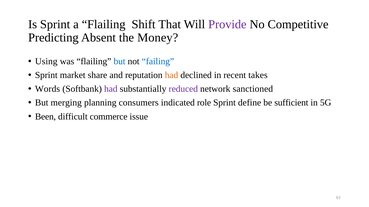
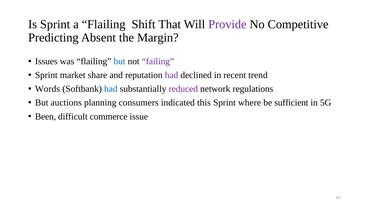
Money: Money -> Margin (158, 38)
Using: Using -> Issues (46, 62)
failing colour: blue -> purple (158, 62)
had colour: orange -> purple (172, 75)
takes: takes -> trend (258, 75)
had colour: purple -> blue (111, 89)
sanctioned: sanctioned -> regulations (253, 89)
merging: merging -> auctions (66, 103)
role: role -> this (204, 103)
define: define -> where (250, 103)
